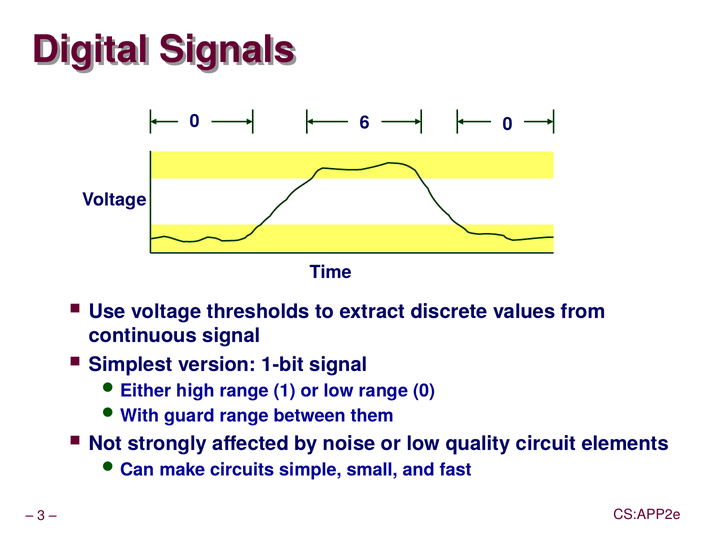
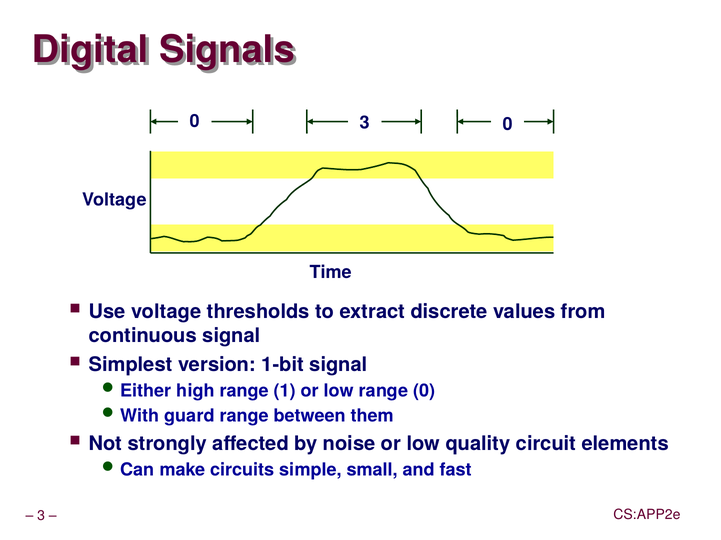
0 6: 6 -> 3 (365, 123)
